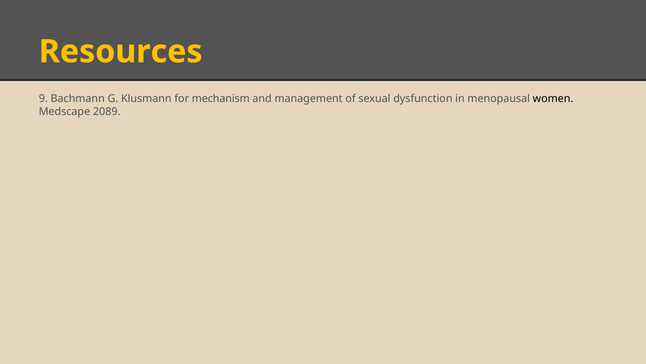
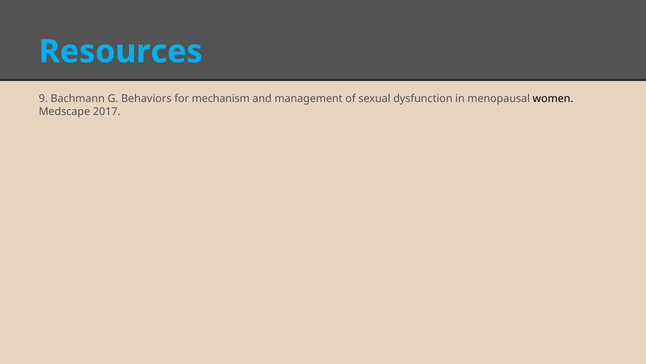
Resources colour: yellow -> light blue (121, 52)
Klusmann: Klusmann -> Behaviors (146, 98)
2089: 2089 -> 2017 (107, 111)
